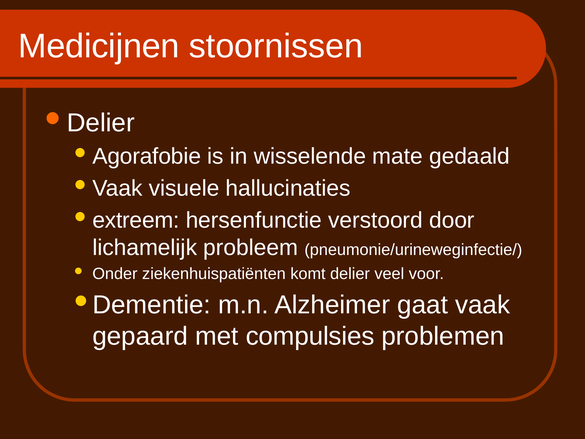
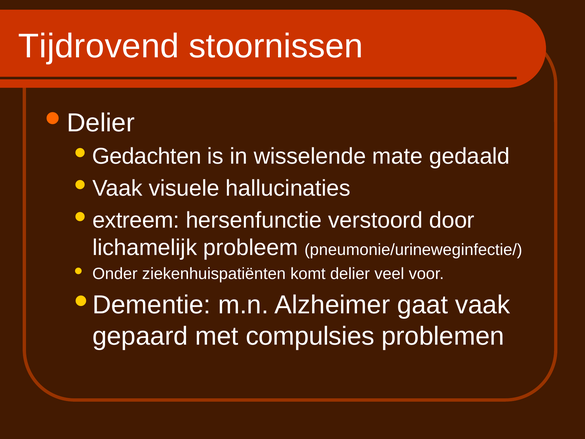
Medicijnen: Medicijnen -> Tijdrovend (99, 46)
Agorafobie: Agorafobie -> Gedachten (147, 156)
